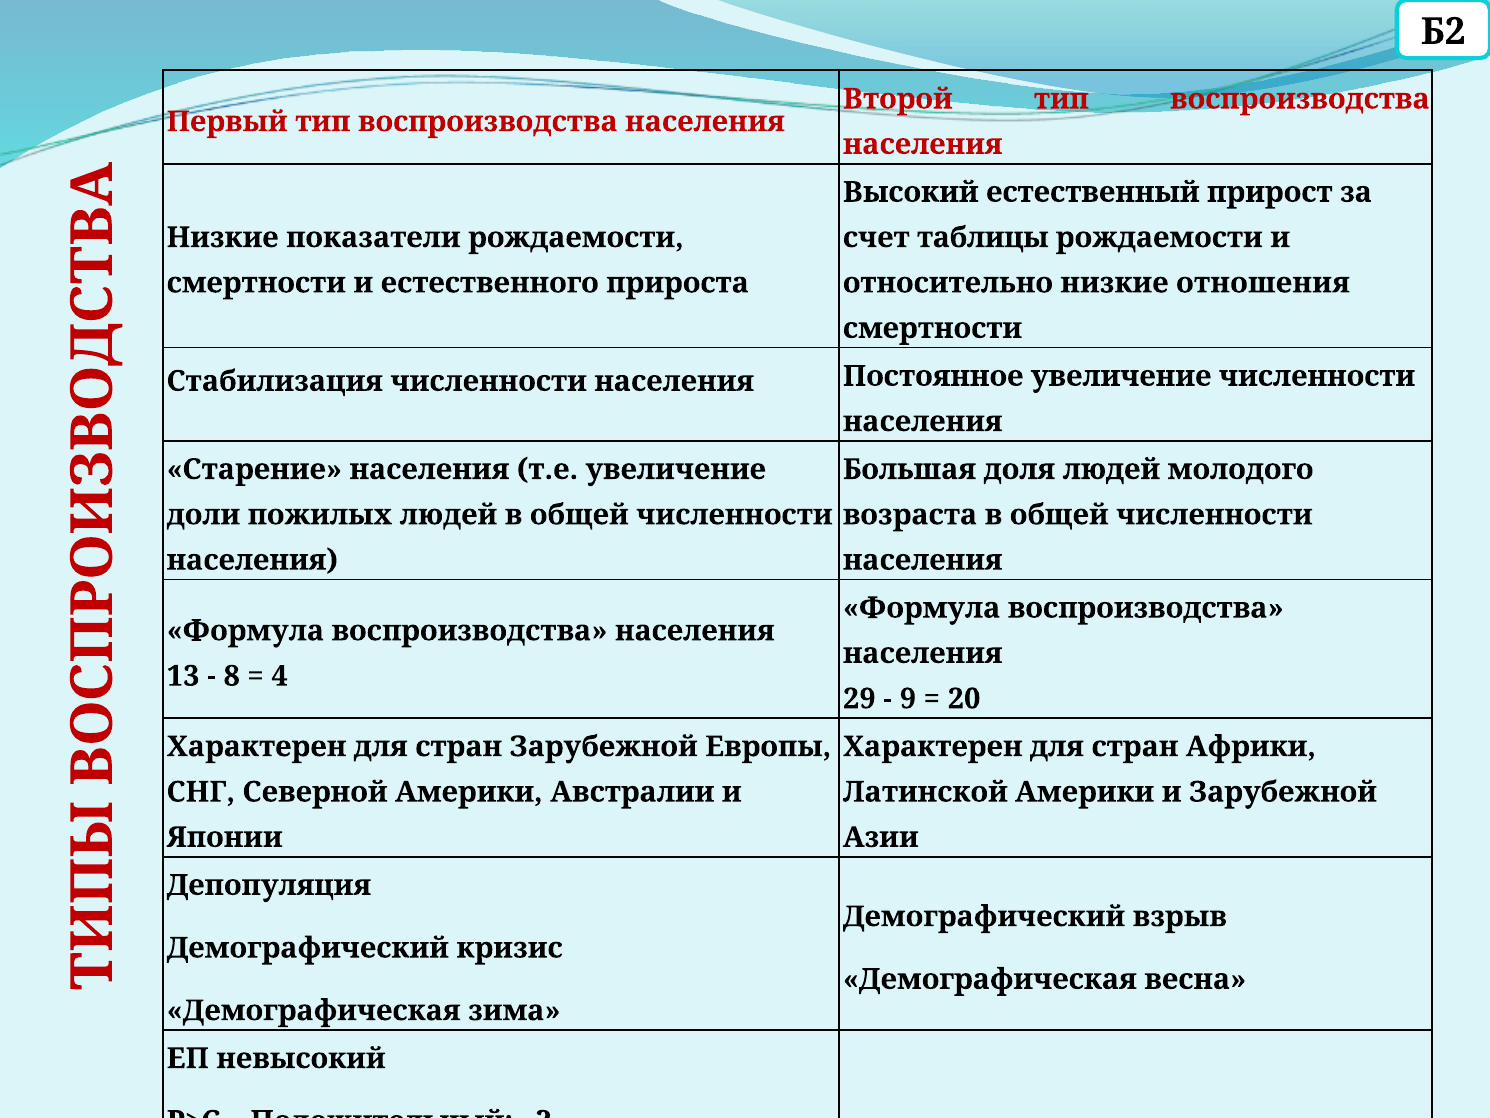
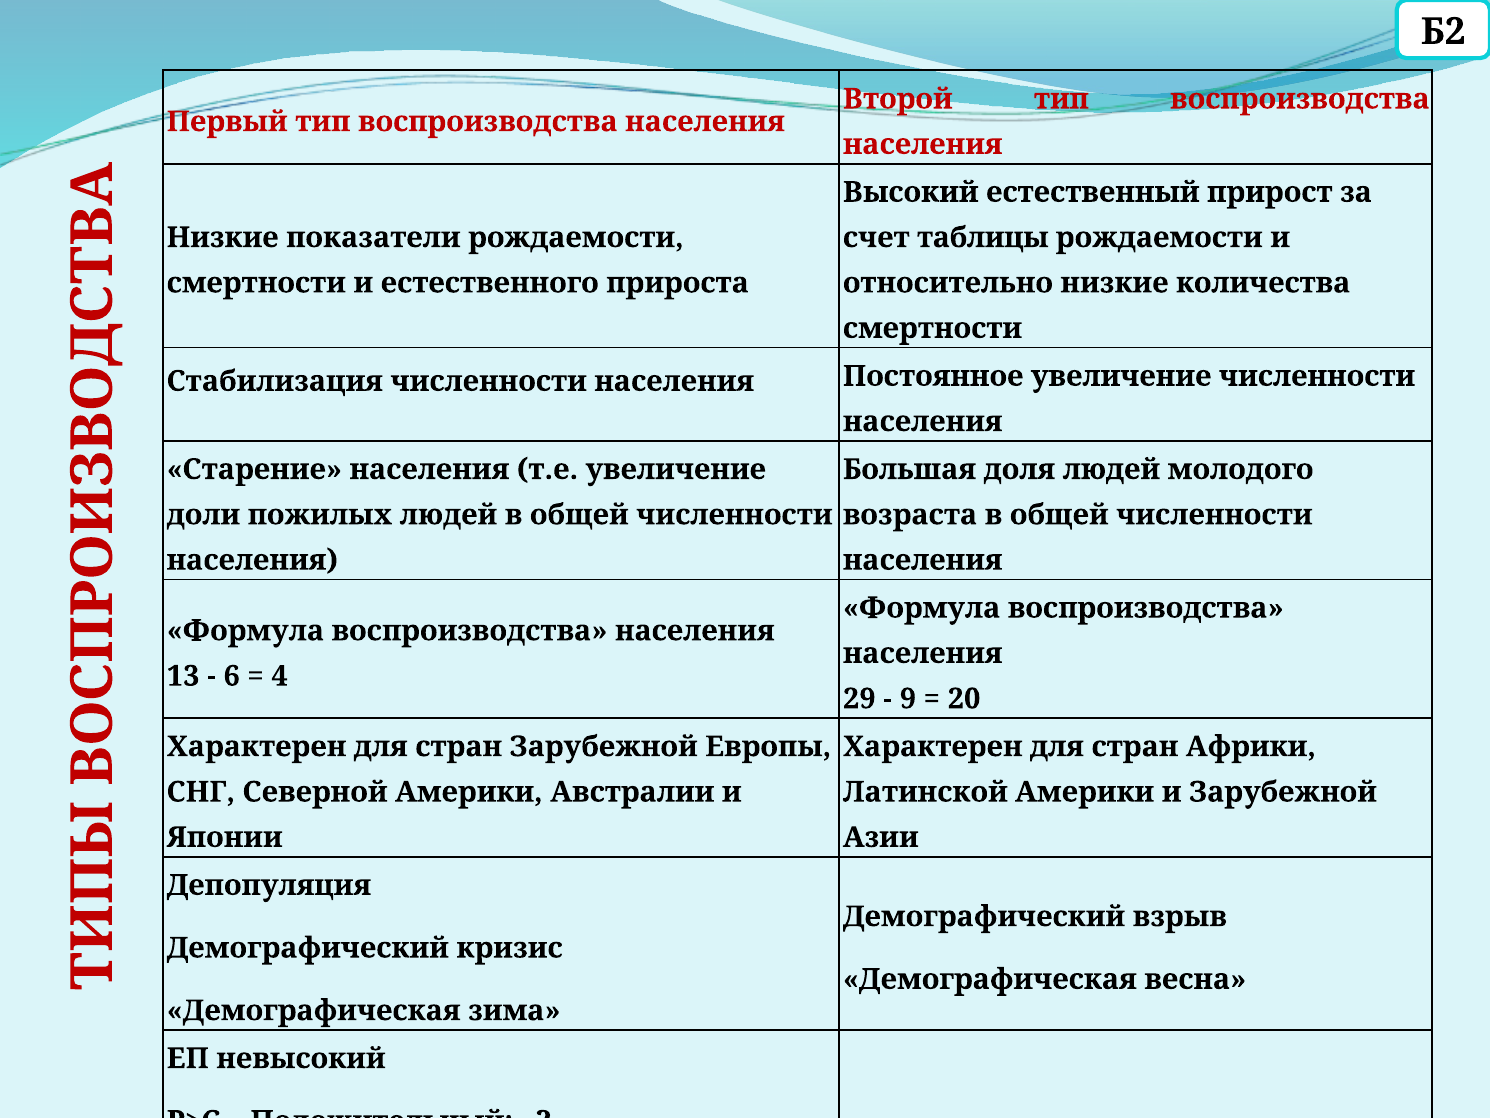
отношения: отношения -> количества (1263, 283)
8: 8 -> 6 (232, 676)
